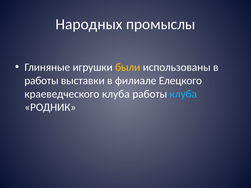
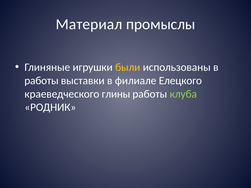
Народных: Народных -> Материал (89, 24)
краеведческого клуба: клуба -> глины (116, 94)
клуба colour: light blue -> light green (183, 94)
